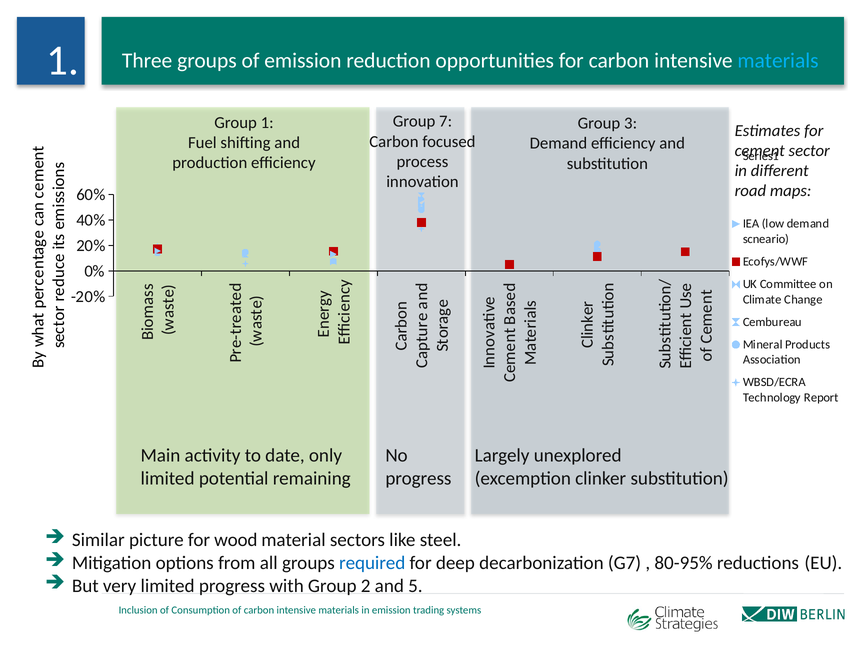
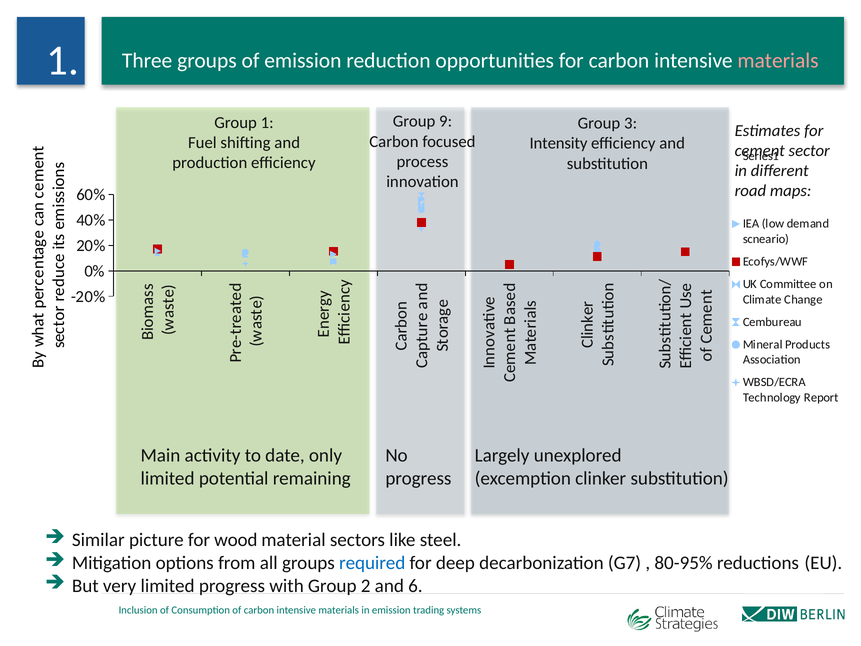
materials colour: light blue -> pink (778, 61)
7: 7 -> 9 (446, 121)
Demand: Demand -> Intensity (559, 143)
5: 5 -> 6 (415, 586)
